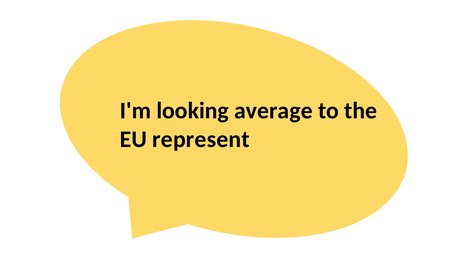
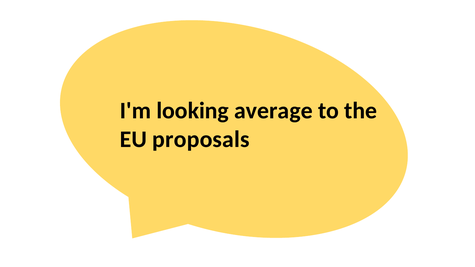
represent: represent -> proposals (201, 139)
